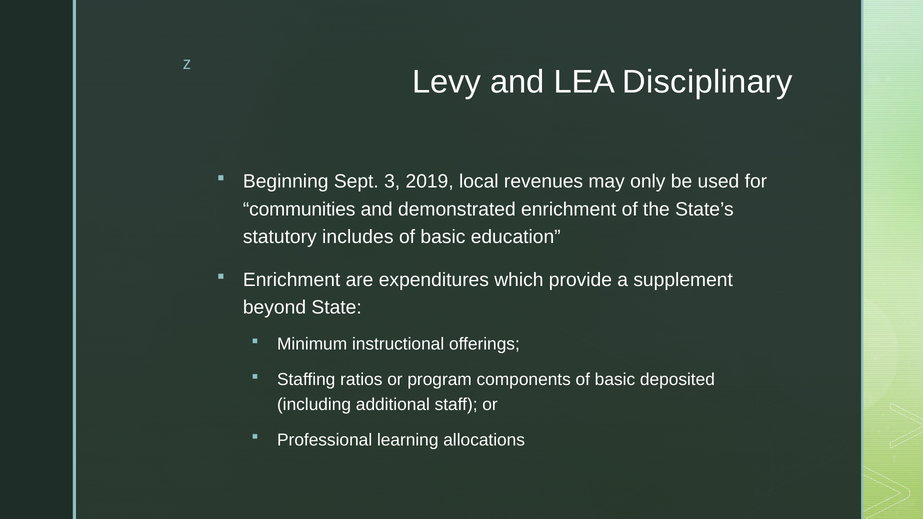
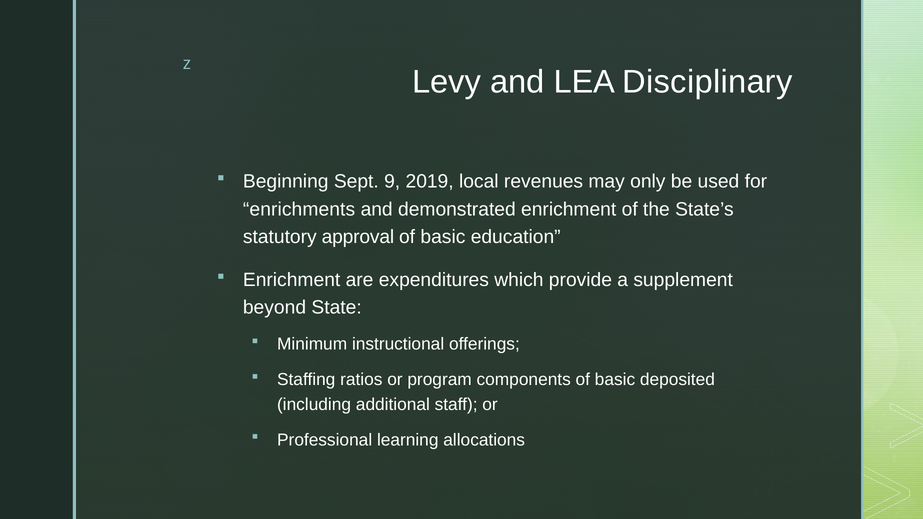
3: 3 -> 9 (392, 182)
communities: communities -> enrichments (299, 209)
includes: includes -> approval (358, 237)
